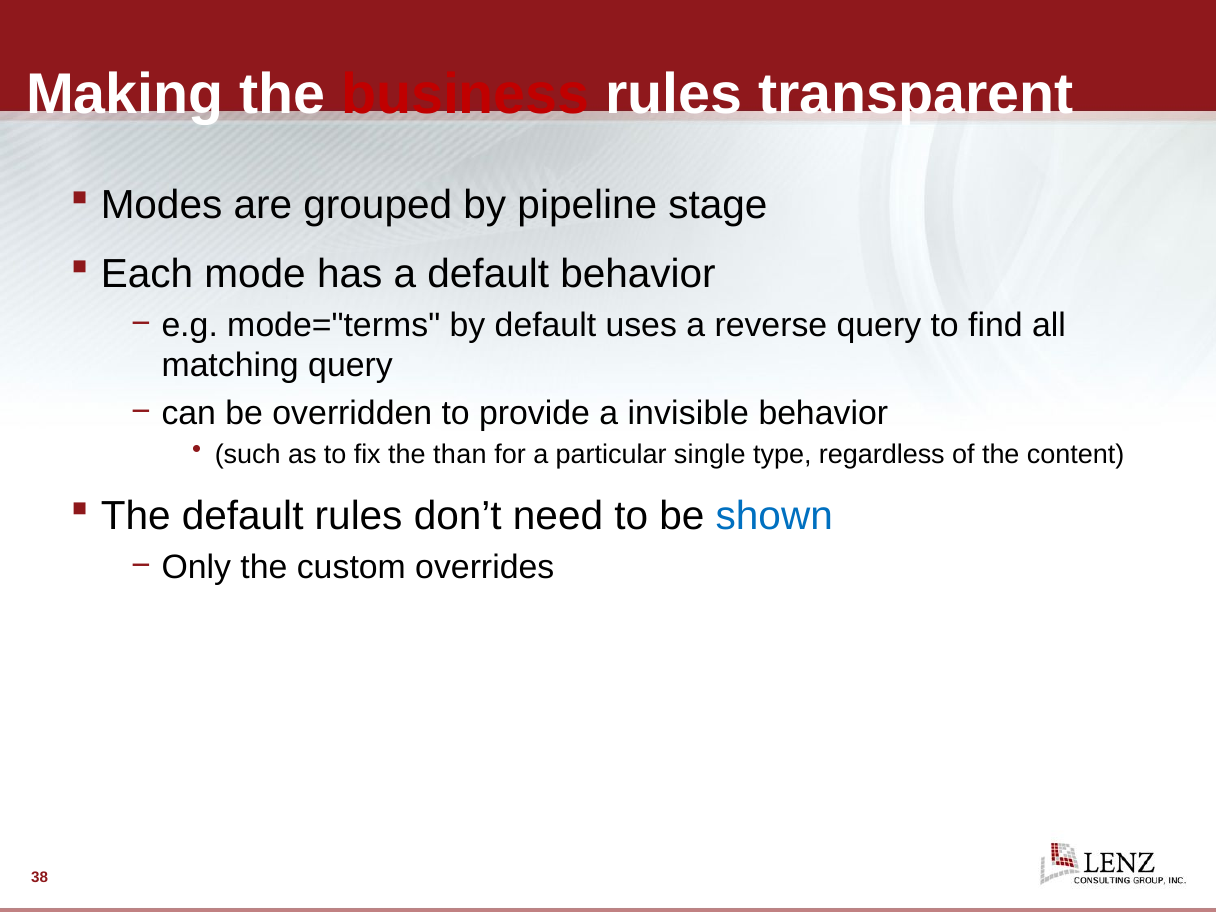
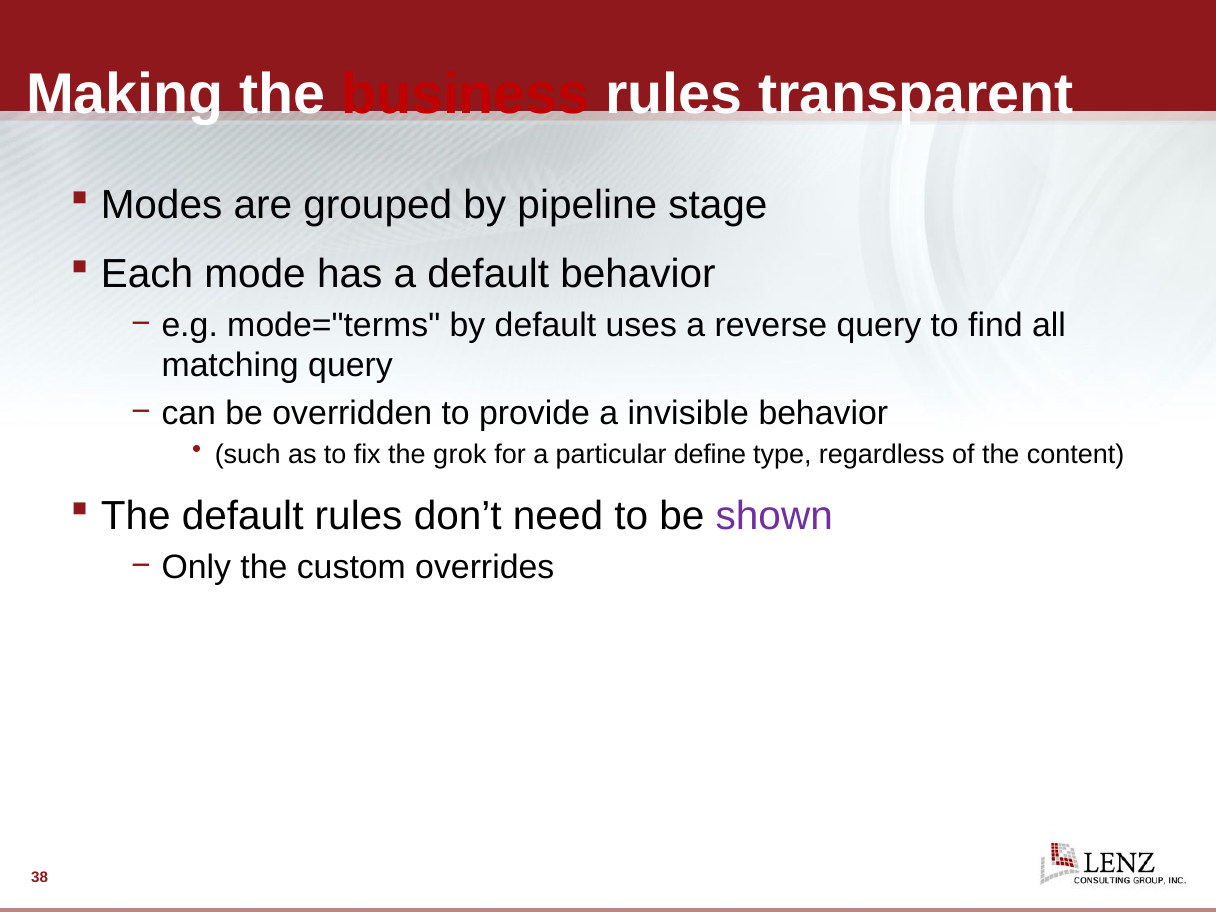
than: than -> grok (460, 455)
single: single -> define (710, 455)
shown colour: blue -> purple (774, 516)
